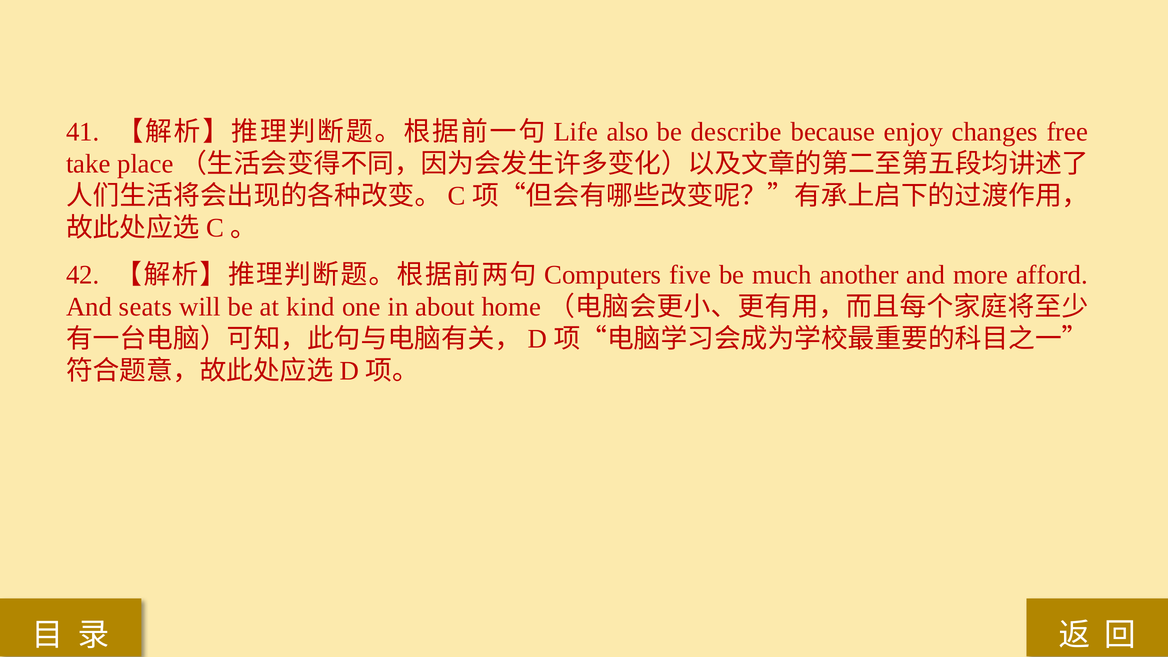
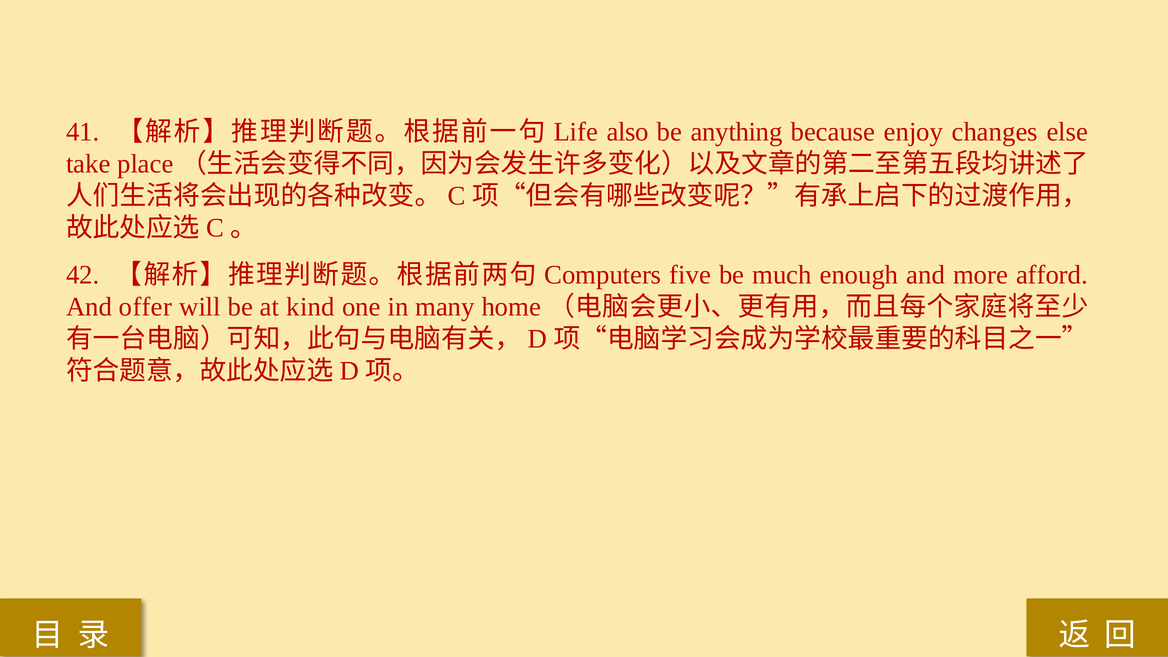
describe: describe -> anything (737, 132)
free: free -> else (1067, 132)
another: another -> enough (859, 275)
seats: seats -> offer (145, 307)
about: about -> many (445, 307)
